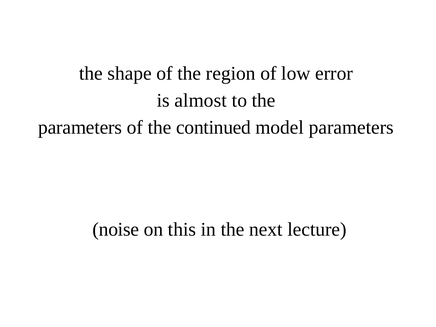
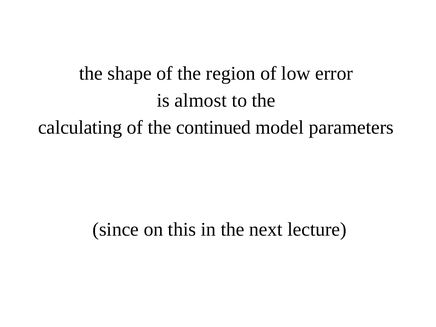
parameters: parameters -> calculating (80, 128)
noise: noise -> since (116, 230)
